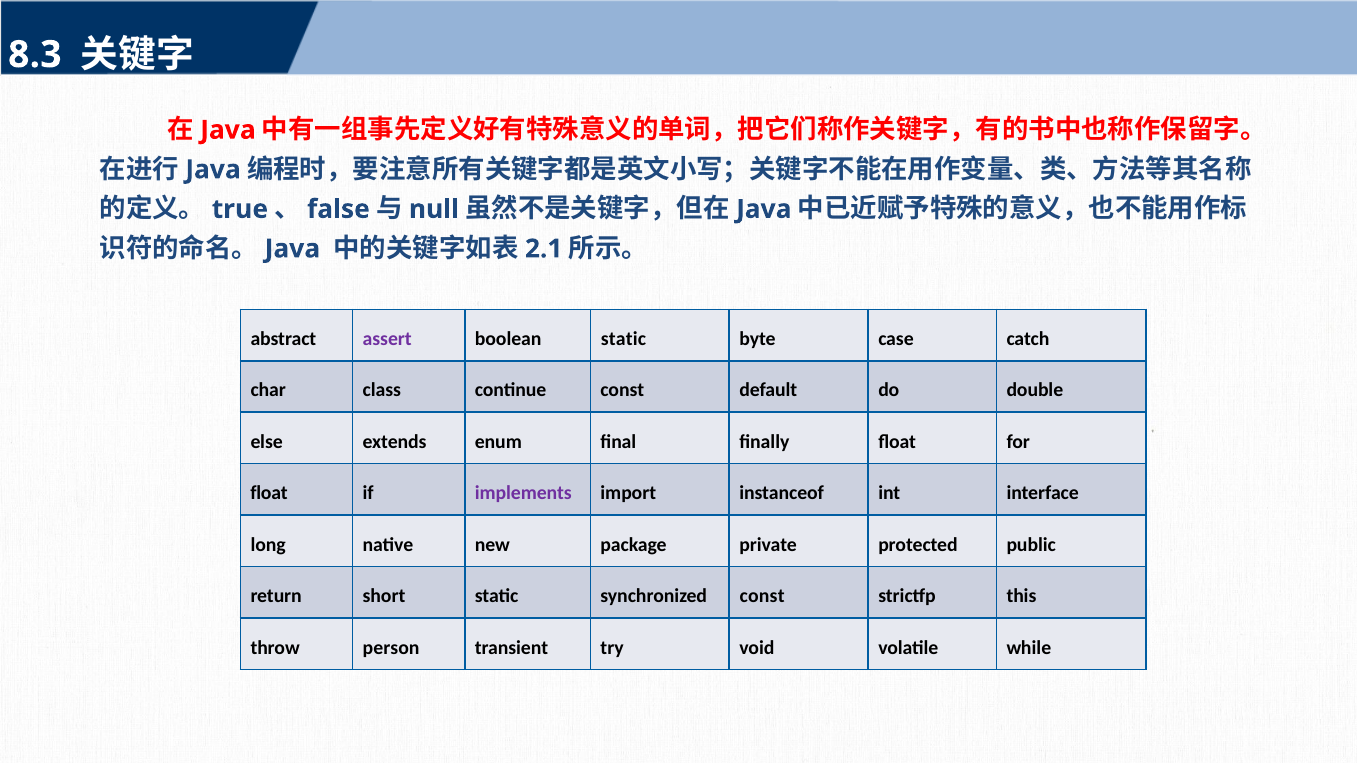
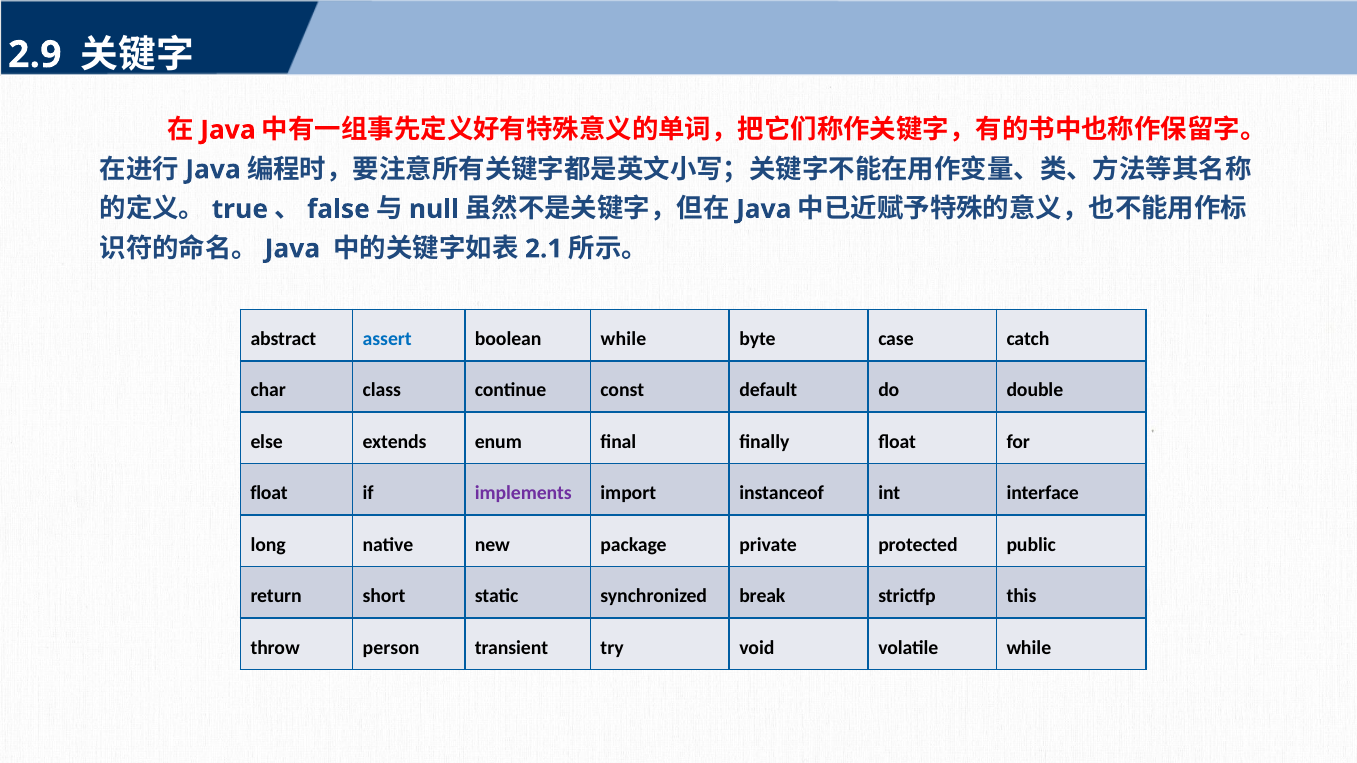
8.3: 8.3 -> 2.9 (35, 55)
assert colour: purple -> blue (387, 339)
boolean static: static -> while (624, 339)
synchronized const: const -> break (762, 596)
